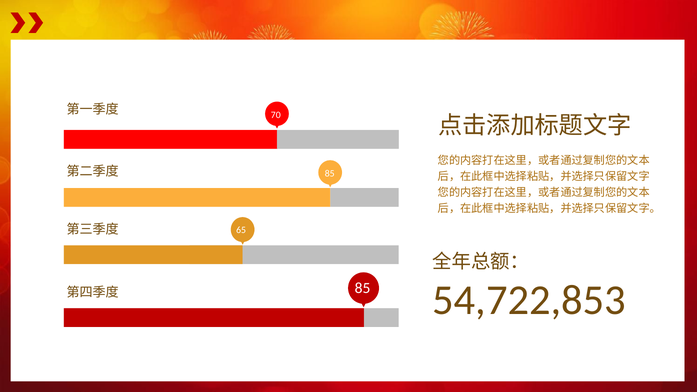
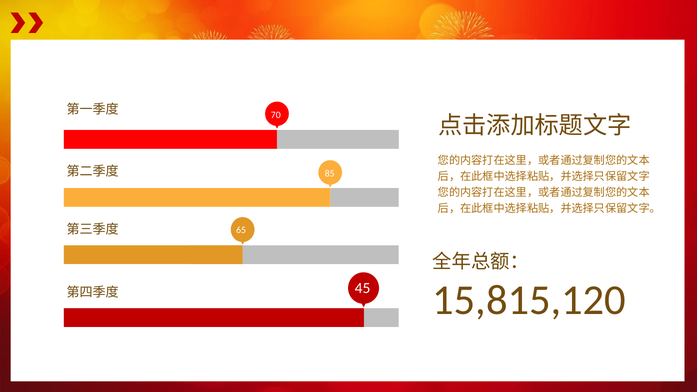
54,722,853: 54,722,853 -> 15,815,120 (529, 300)
85: 85 -> 45 (363, 288)
